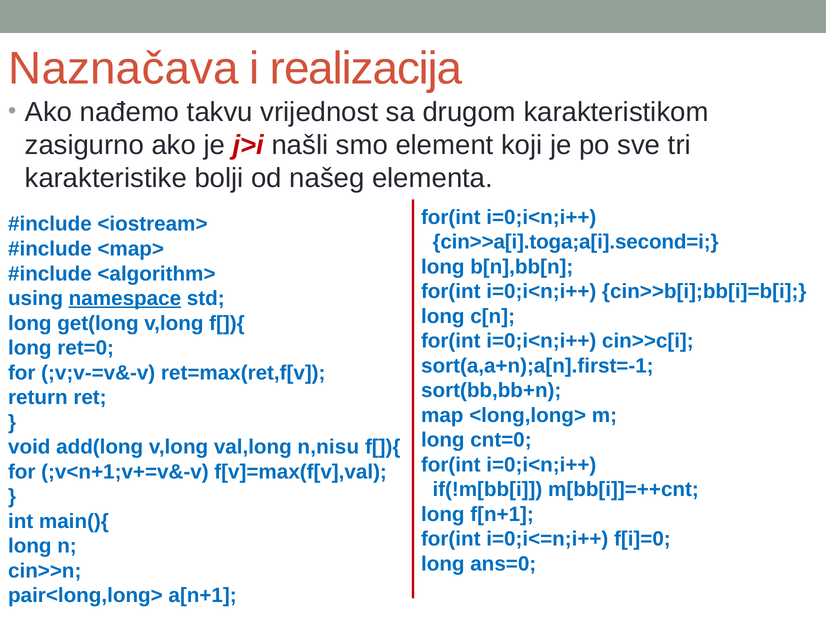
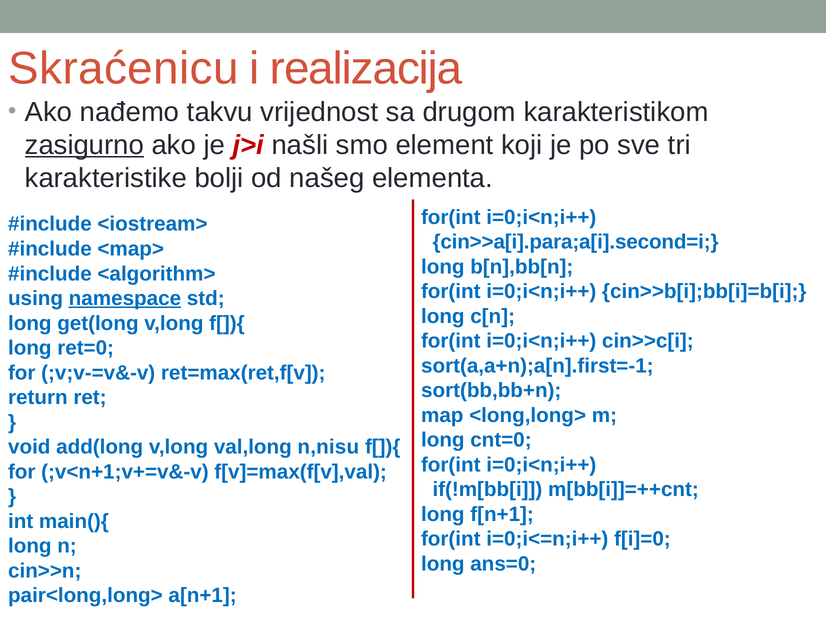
Naznačava: Naznačava -> Skraćenicu (123, 69)
zasigurno underline: none -> present (84, 145)
cin>>a[i].toga;a[i].second=i: cin>>a[i].toga;a[i].second=i -> cin>>a[i].para;a[i].second=i (576, 242)
